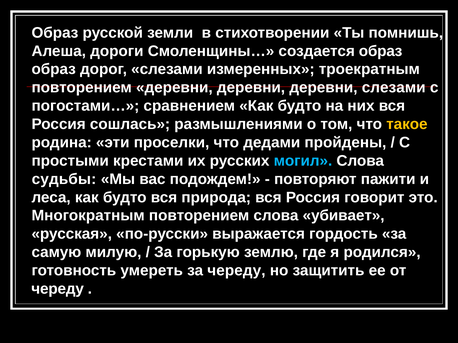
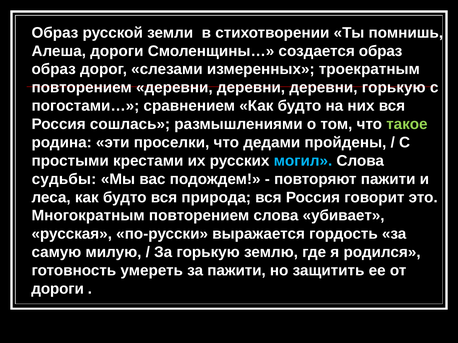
деревни слезами: слезами -> горькую (394, 88)
такое colour: yellow -> light green (407, 124)
за череду: череду -> пажити (237, 271)
череду: череду -> дороги (58, 289)
